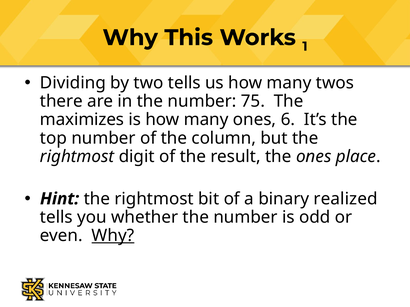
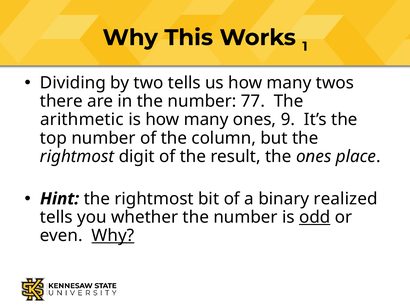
75: 75 -> 77 (253, 101)
maximizes: maximizes -> arithmetic (82, 120)
6: 6 -> 9 (288, 120)
odd underline: none -> present (315, 218)
